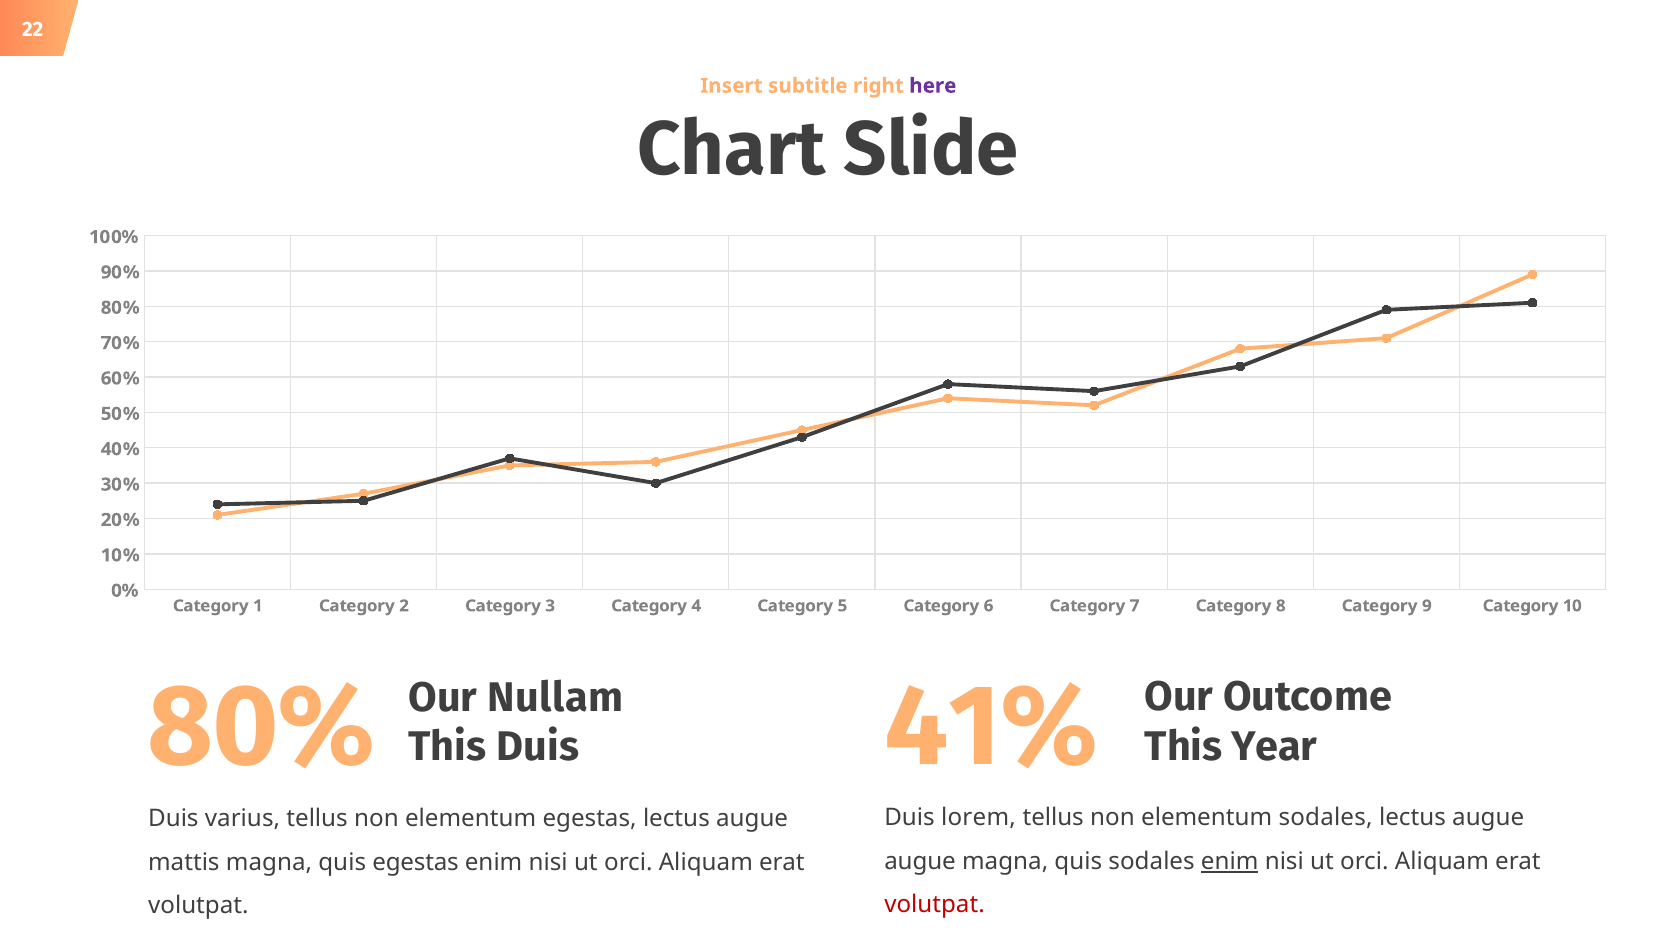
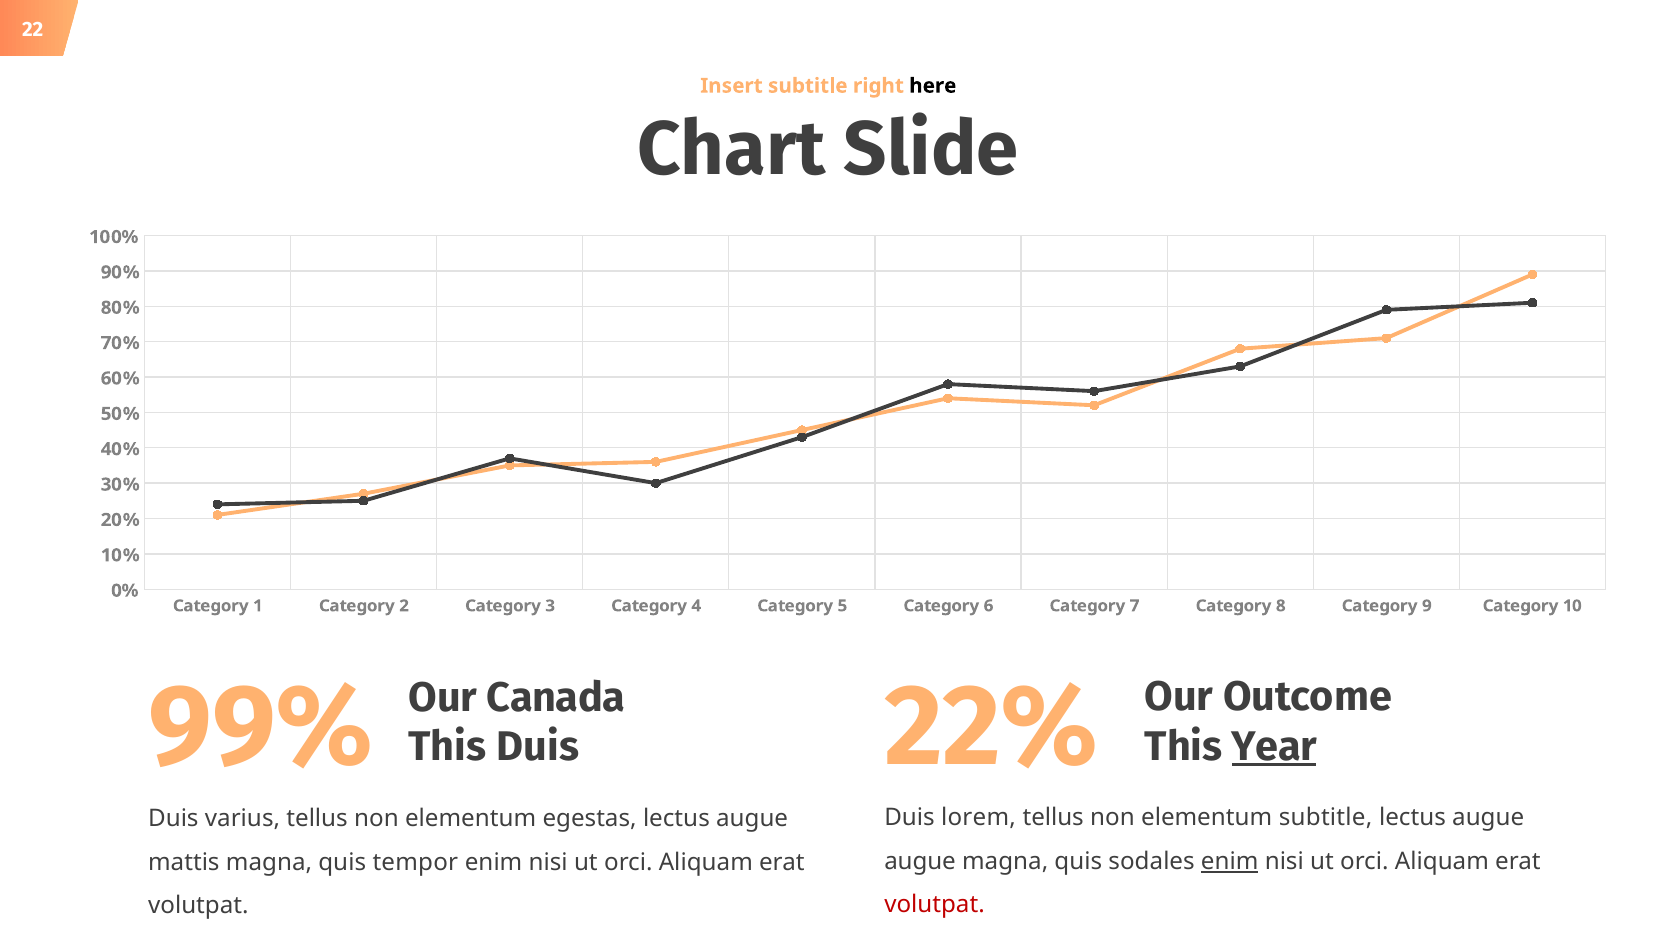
here colour: purple -> black (933, 86)
41%: 41% -> 22% (991, 727)
80%: 80% -> 99% (261, 727)
Nullam: Nullam -> Canada (556, 698)
Year underline: none -> present (1274, 747)
elementum sodales: sodales -> subtitle (1326, 818)
quis egestas: egestas -> tempor (415, 862)
